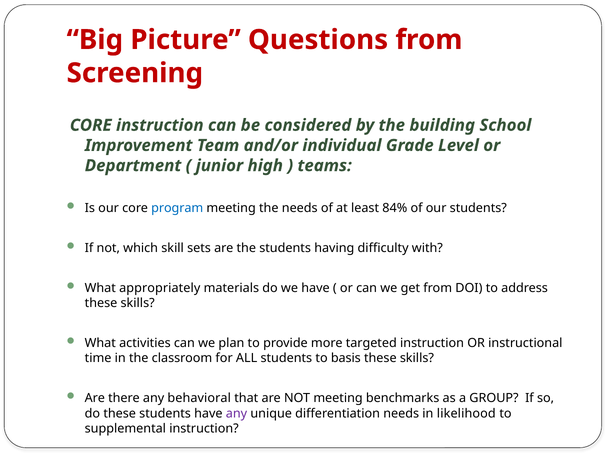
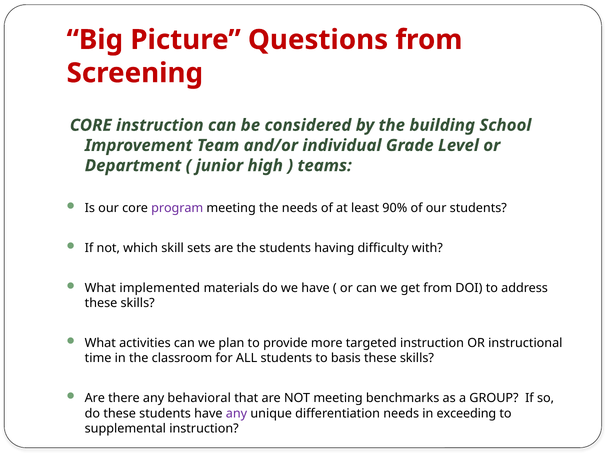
program colour: blue -> purple (177, 208)
84%: 84% -> 90% (395, 208)
appropriately: appropriately -> implemented (160, 288)
likelihood: likelihood -> exceeding (466, 414)
